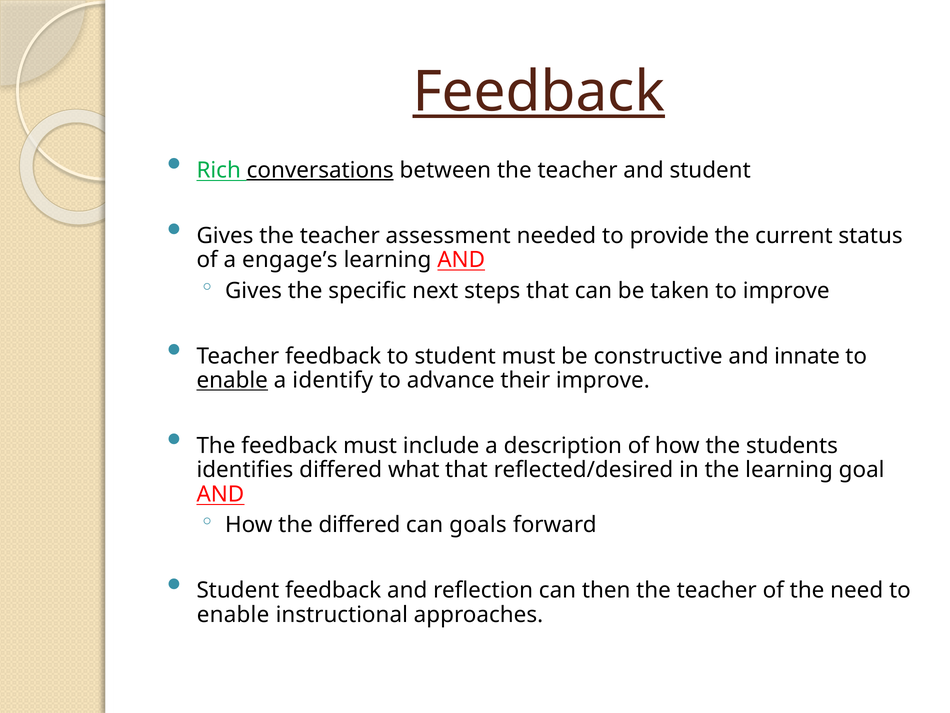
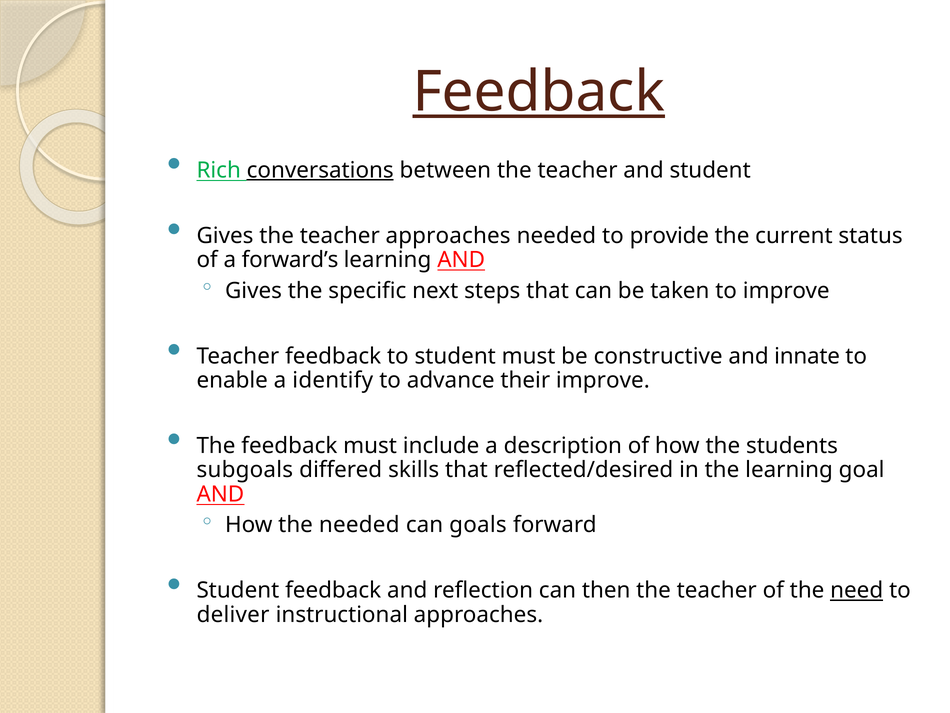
teacher assessment: assessment -> approaches (448, 236)
engage’s: engage’s -> forward’s (290, 260)
enable underline: present -> none (232, 380)
identifies: identifies -> subgoals (245, 470)
what: what -> skills (414, 470)
the differed: differed -> needed (359, 525)
need underline: none -> present (857, 590)
enable: enable -> deliver (233, 614)
